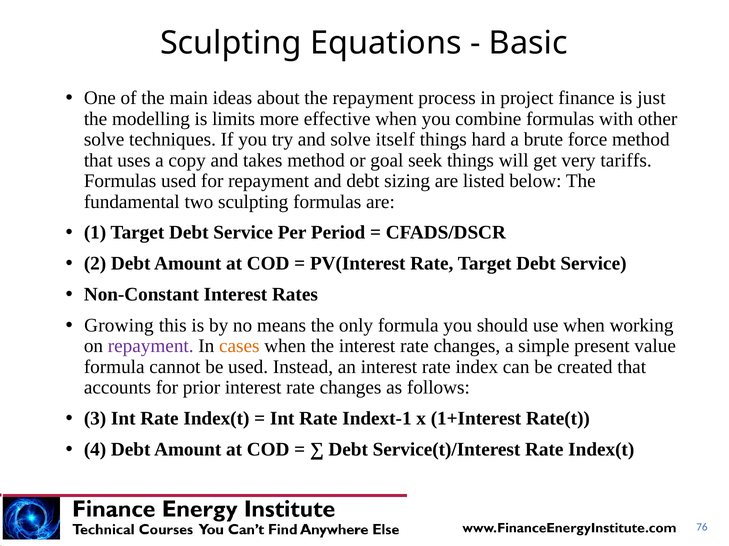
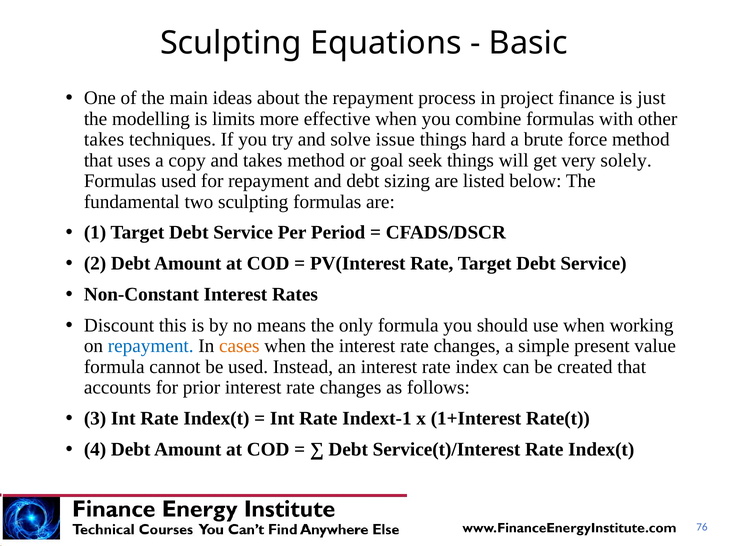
solve: solve -> takes (104, 140)
itself: itself -> issue (395, 140)
tariffs: tariffs -> solely (626, 160)
Growing: Growing -> Discount (119, 326)
repayment colour: purple -> blue (151, 346)
